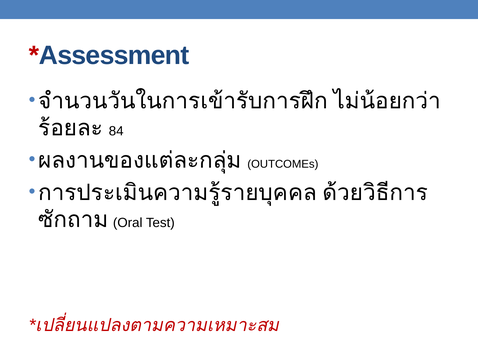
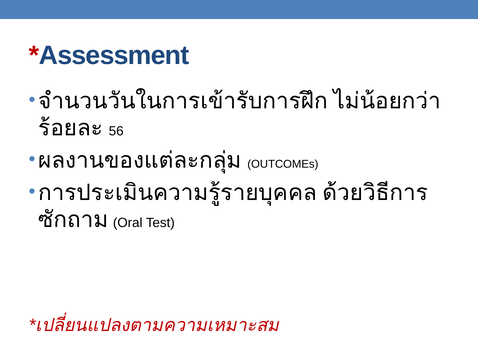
84: 84 -> 56 (116, 131)
